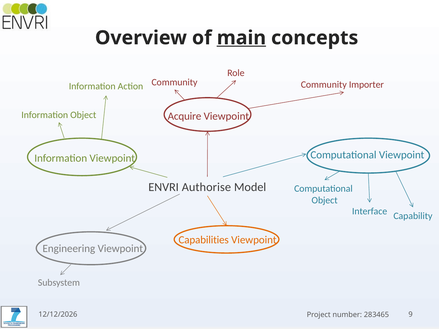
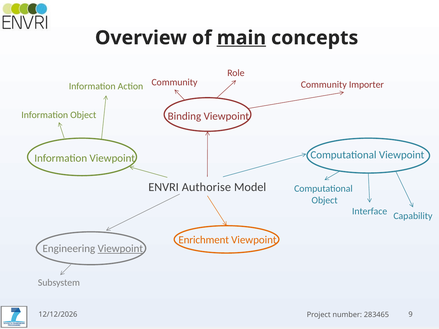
Acquire: Acquire -> Binding (184, 116)
Capabilities: Capabilities -> Enrichment (204, 240)
Viewpoint underline: none -> present (120, 249)
